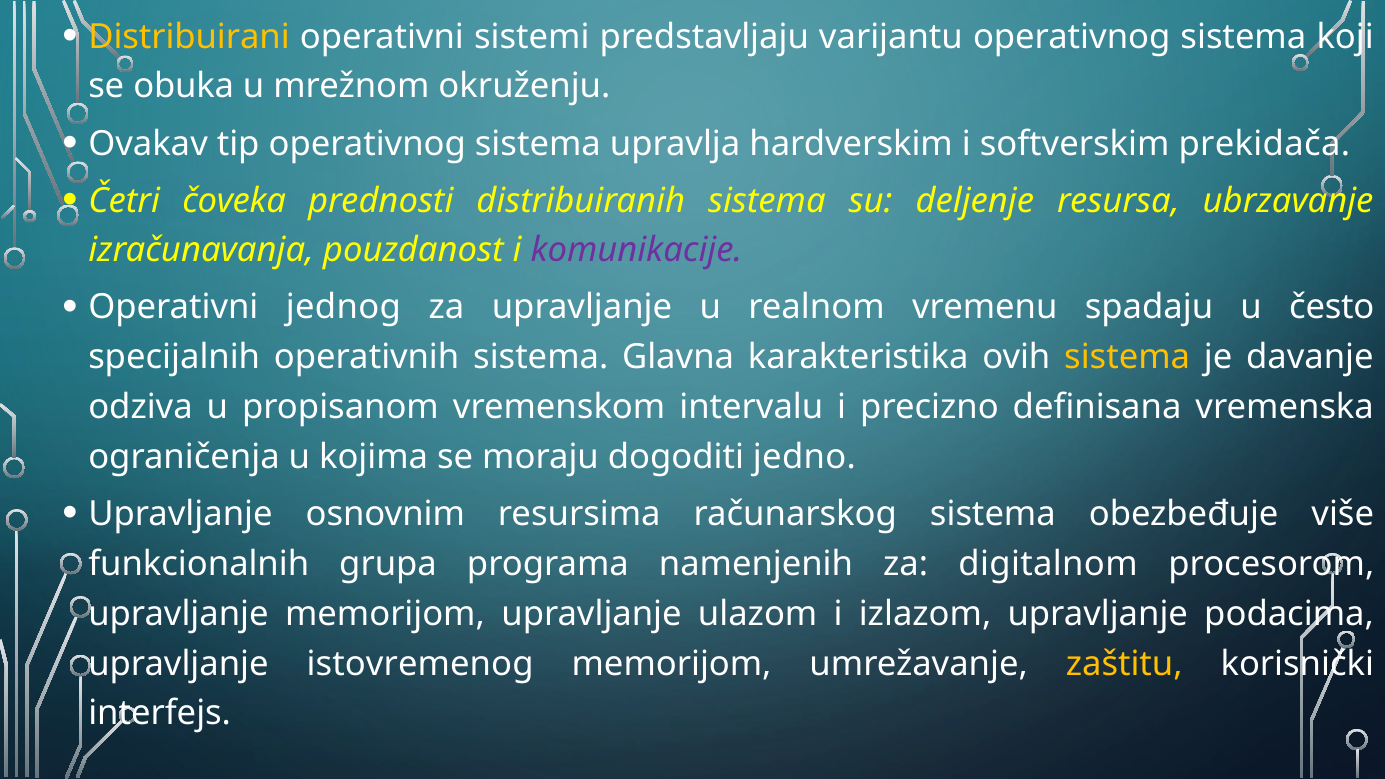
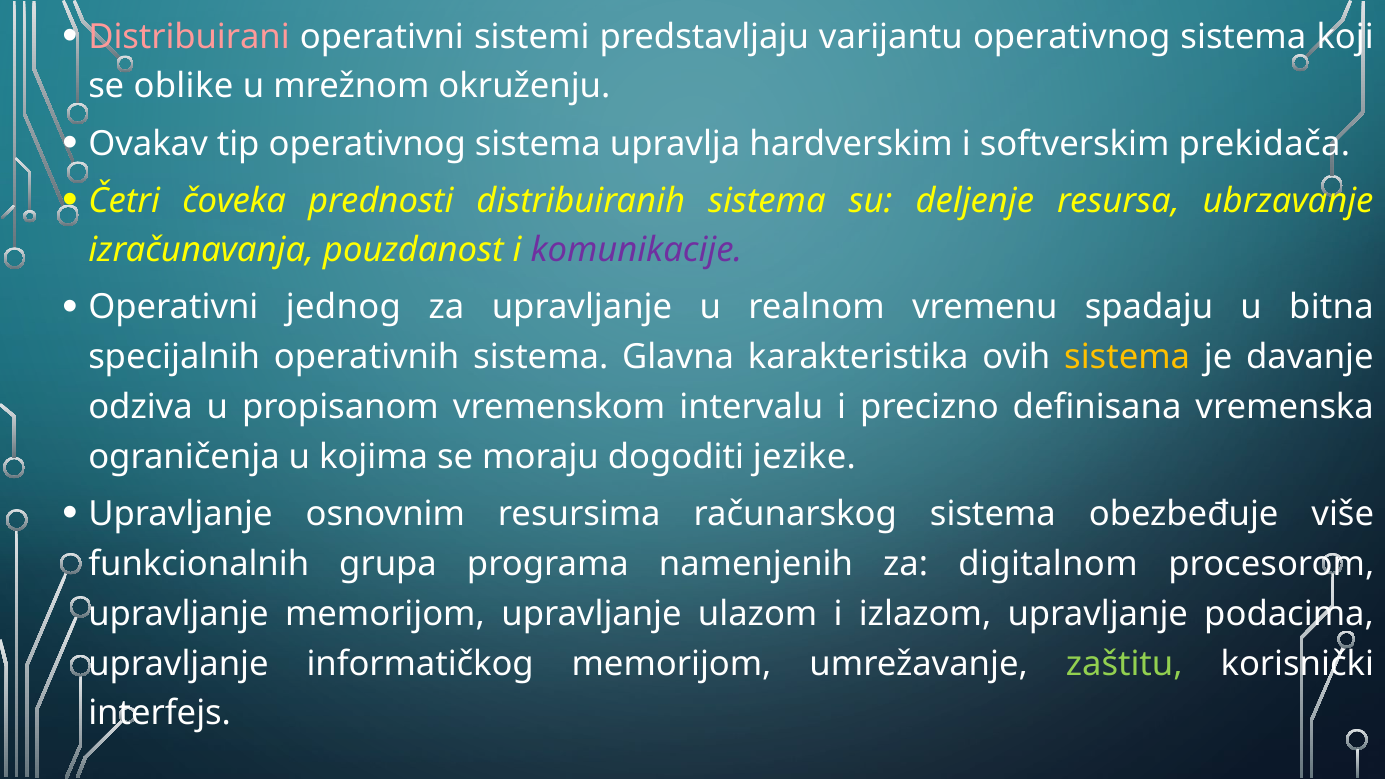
Distribuirani colour: yellow -> pink (189, 37)
obuka: obuka -> oblike (183, 87)
često: često -> bitna (1331, 308)
jedno: jedno -> jezike (804, 457)
istovremenog: istovremenog -> informatičkog (420, 664)
zaštitu colour: yellow -> light green (1124, 664)
